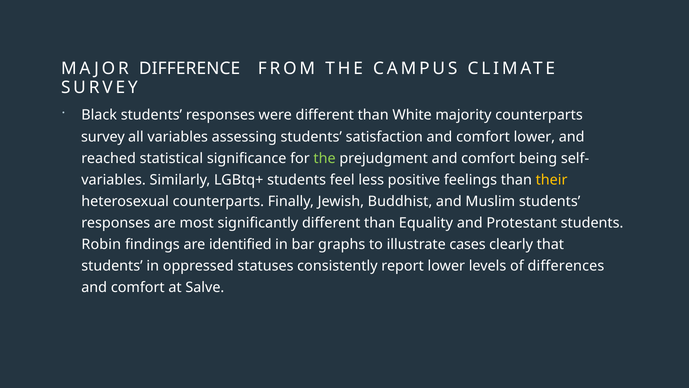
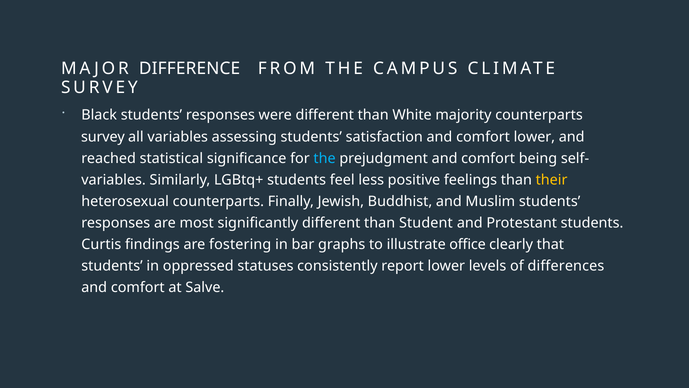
the colour: light green -> light blue (325, 158)
Equality: Equality -> Student (426, 223)
Robin: Robin -> Curtis (101, 244)
identified: identified -> fostering (240, 244)
cases: cases -> office (468, 244)
